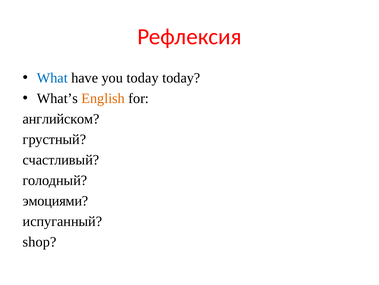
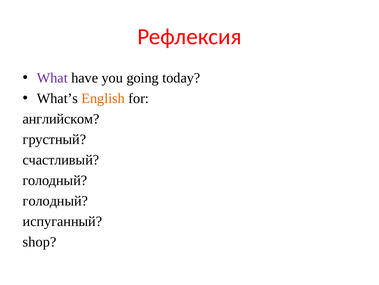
What colour: blue -> purple (52, 78)
you today: today -> going (143, 78)
эмоциями: эмоциями -> голодный (55, 200)
